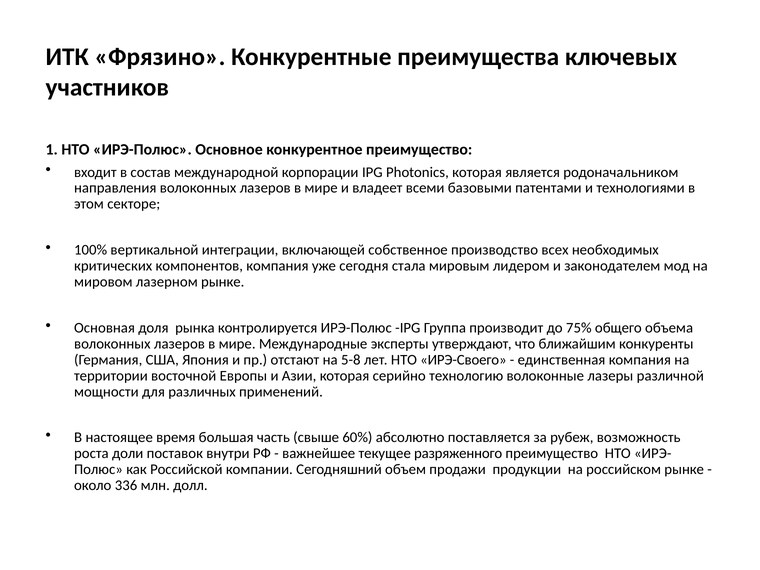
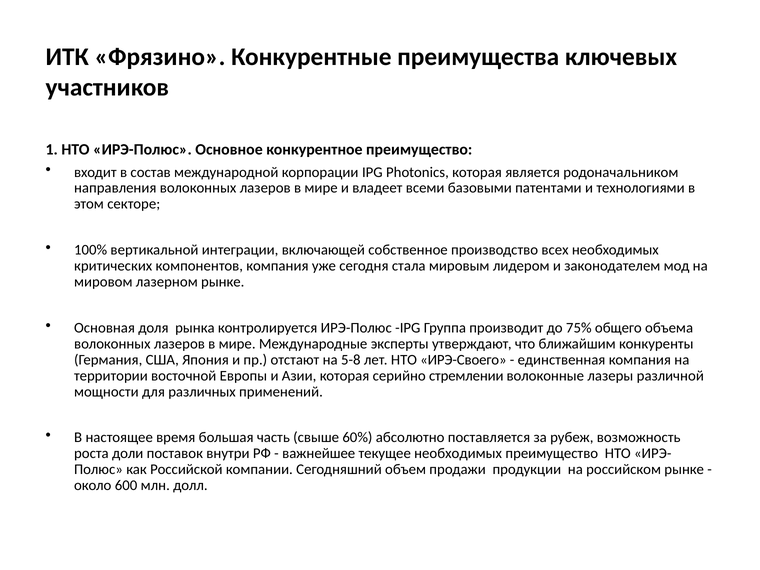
технологию: технологию -> стремлении (466, 376)
текущее разряженного: разряженного -> необходимых (458, 454)
336: 336 -> 600 (126, 486)
